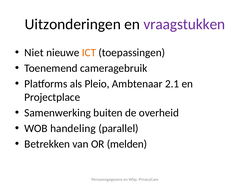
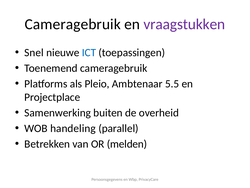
Uitzonderingen: Uitzonderingen -> Cameragebruik (73, 24)
Niet: Niet -> Snel (34, 52)
ICT colour: orange -> blue (89, 52)
2.1: 2.1 -> 5.5 (172, 84)
